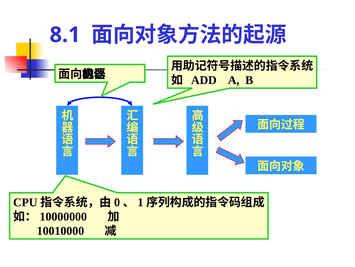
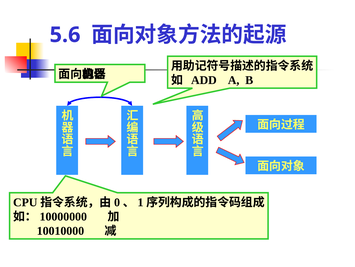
8.1: 8.1 -> 5.6 (65, 35)
